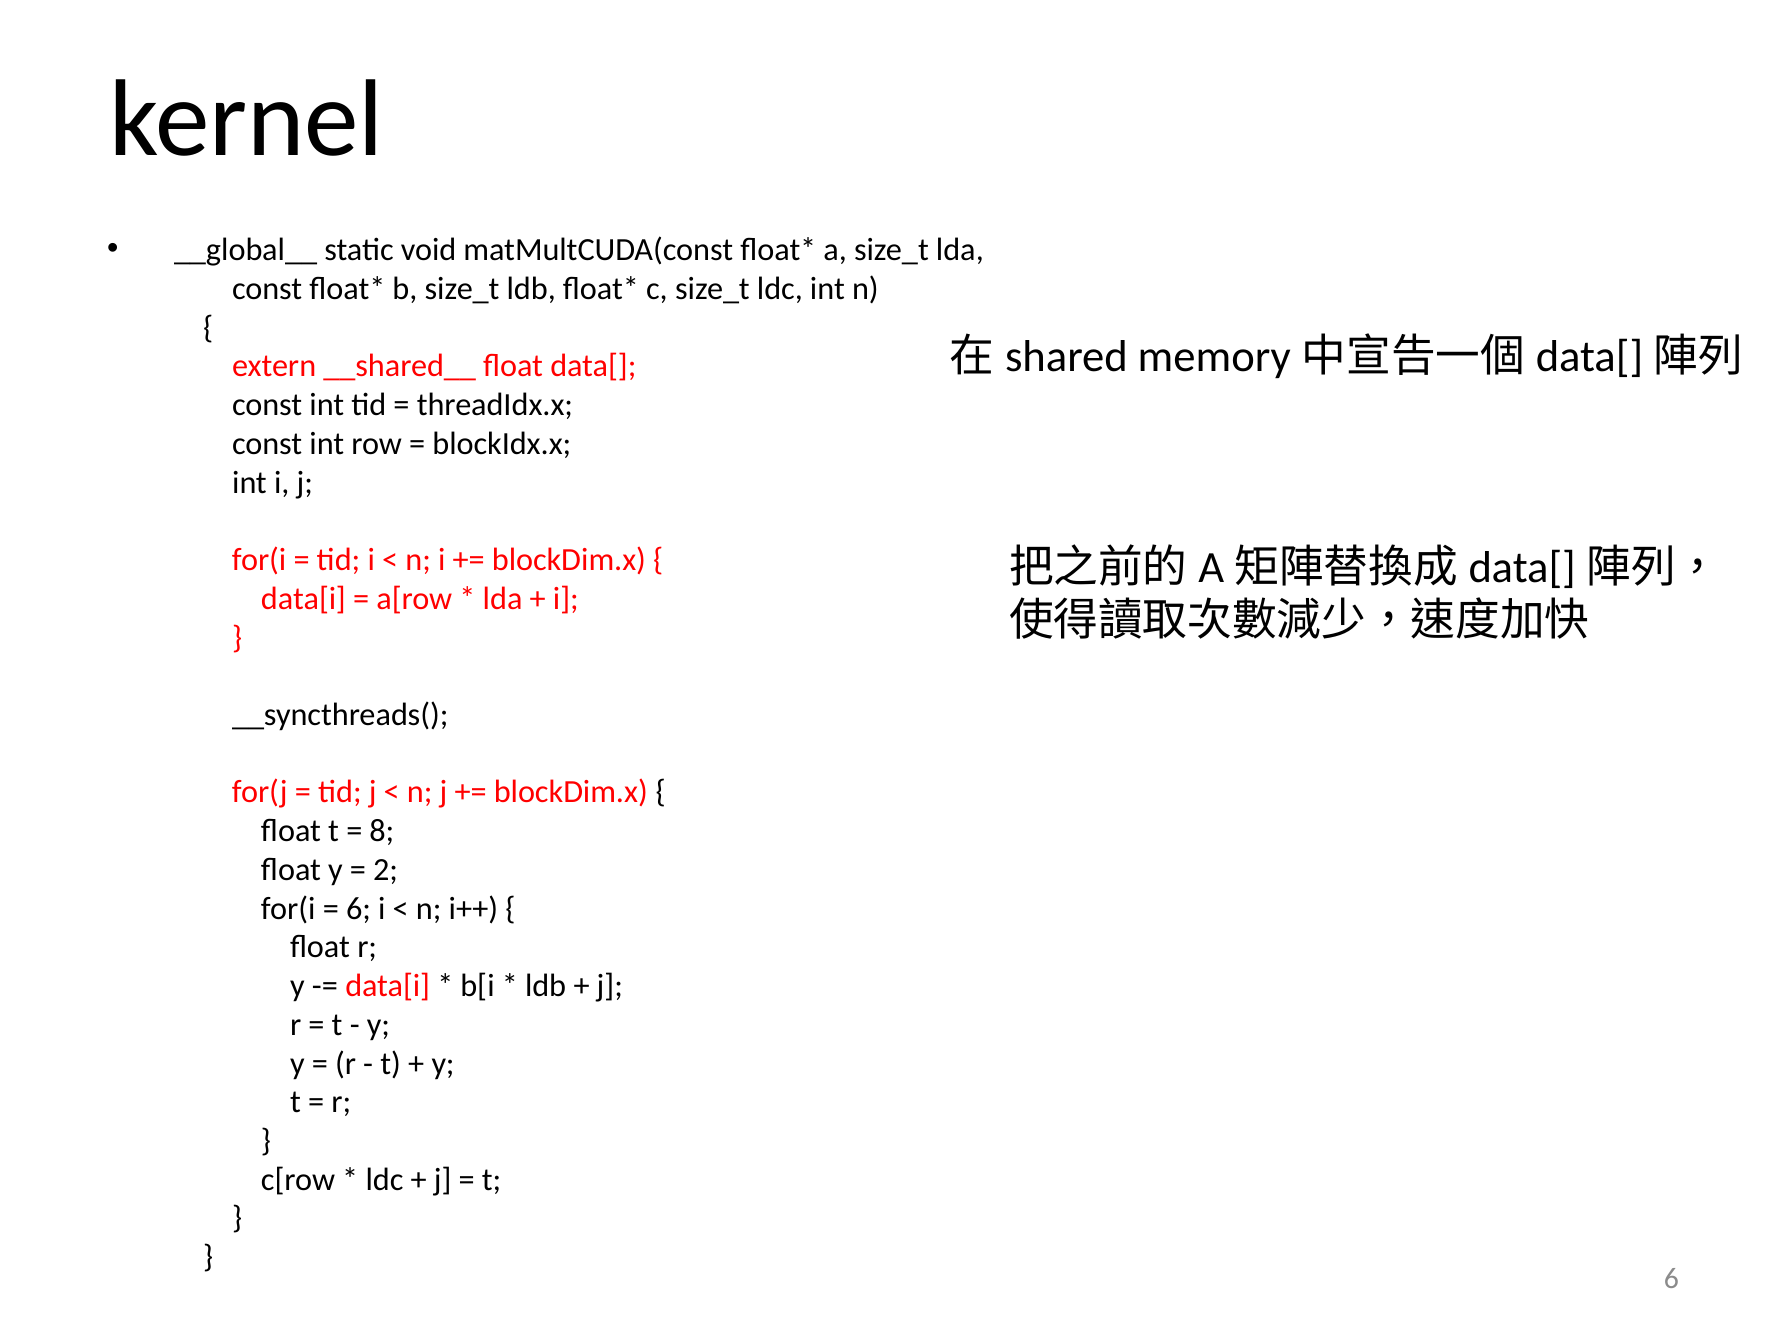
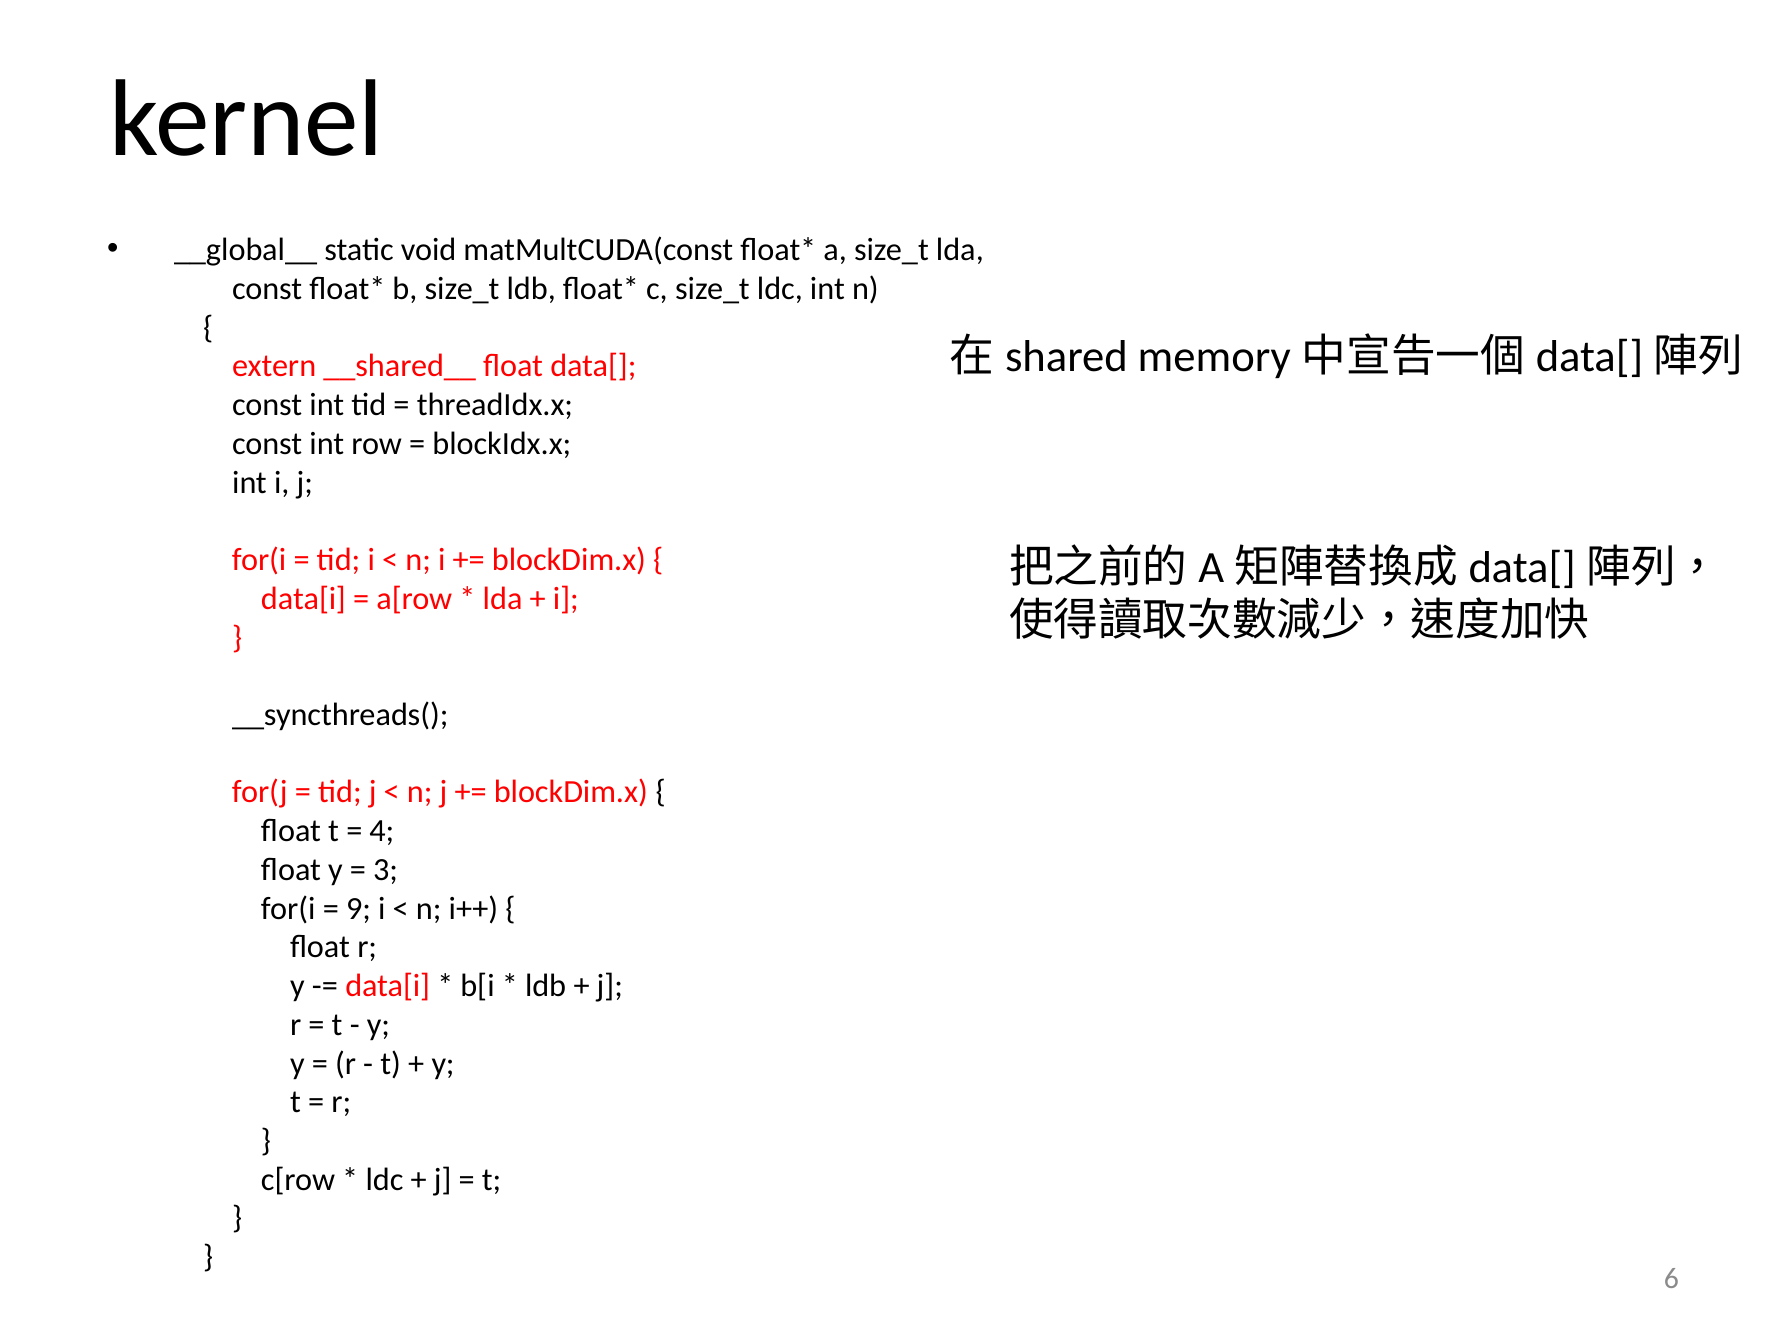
8: 8 -> 4 (382, 831)
2: 2 -> 3 (386, 870)
6: 6 -> 9 (359, 909)
